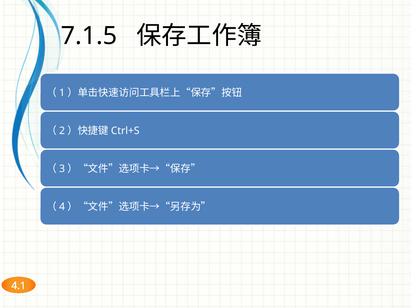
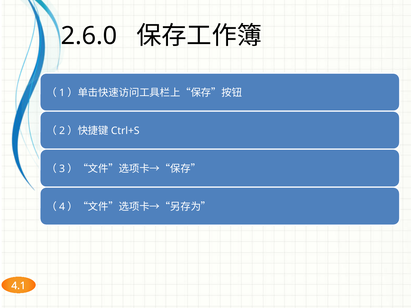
7.1.5: 7.1.5 -> 2.6.0 (89, 36)
